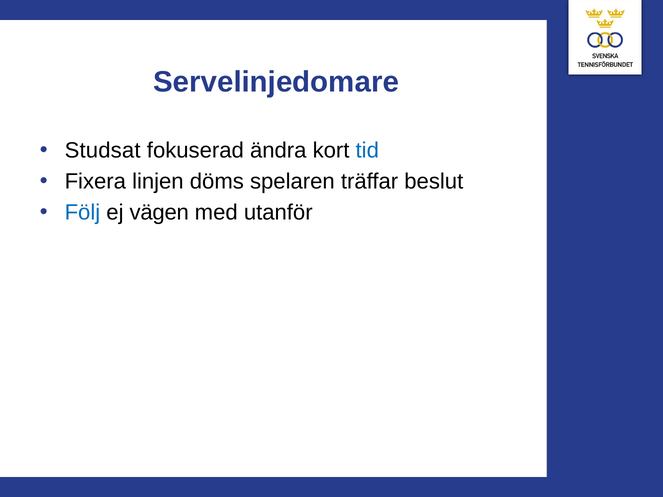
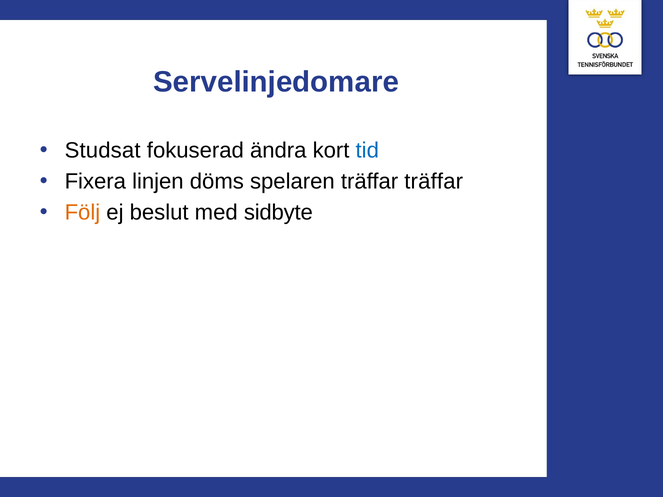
träffar beslut: beslut -> träffar (434, 182)
Följ colour: blue -> orange (82, 213)
vägen: vägen -> beslut (159, 213)
utanför: utanför -> sidbyte (278, 213)
